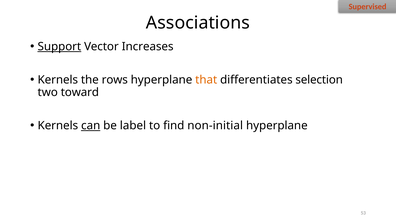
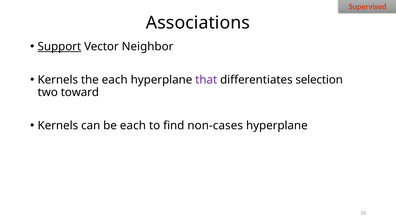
Increases: Increases -> Neighbor (148, 47)
the rows: rows -> each (115, 80)
that colour: orange -> purple (206, 80)
can underline: present -> none (91, 125)
be label: label -> each (133, 125)
non-initial: non-initial -> non-cases (215, 125)
